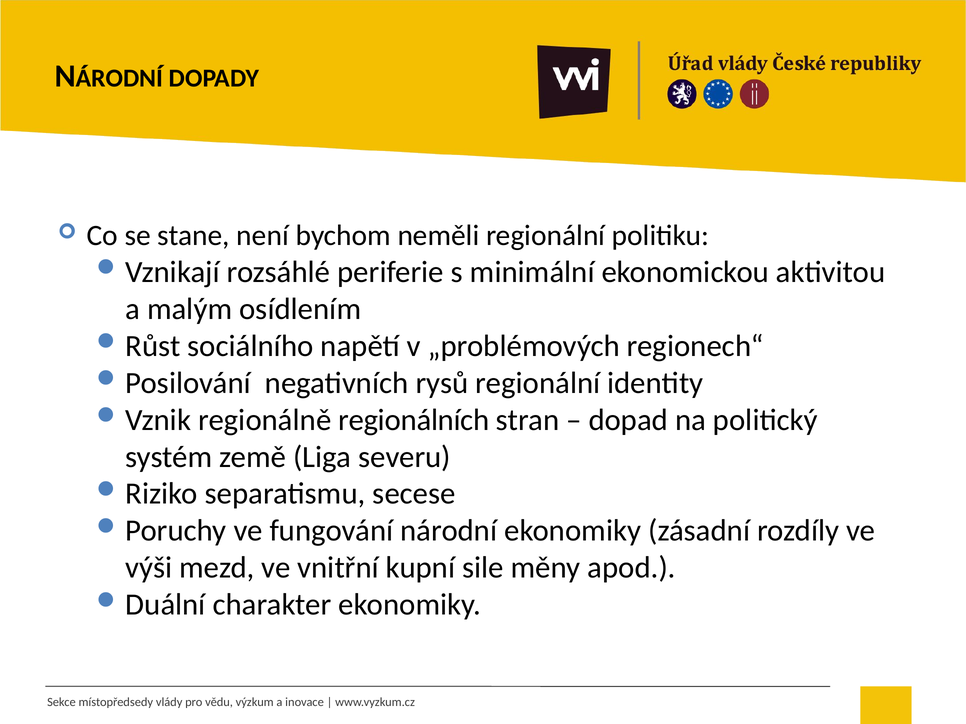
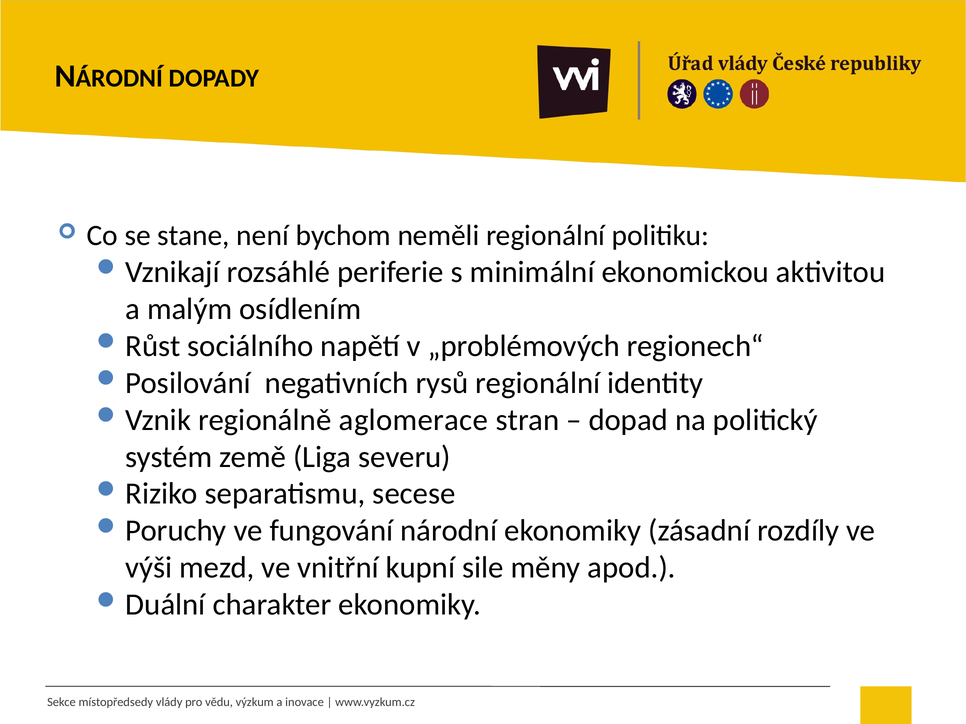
regionálních: regionálních -> aglomerace (414, 420)
